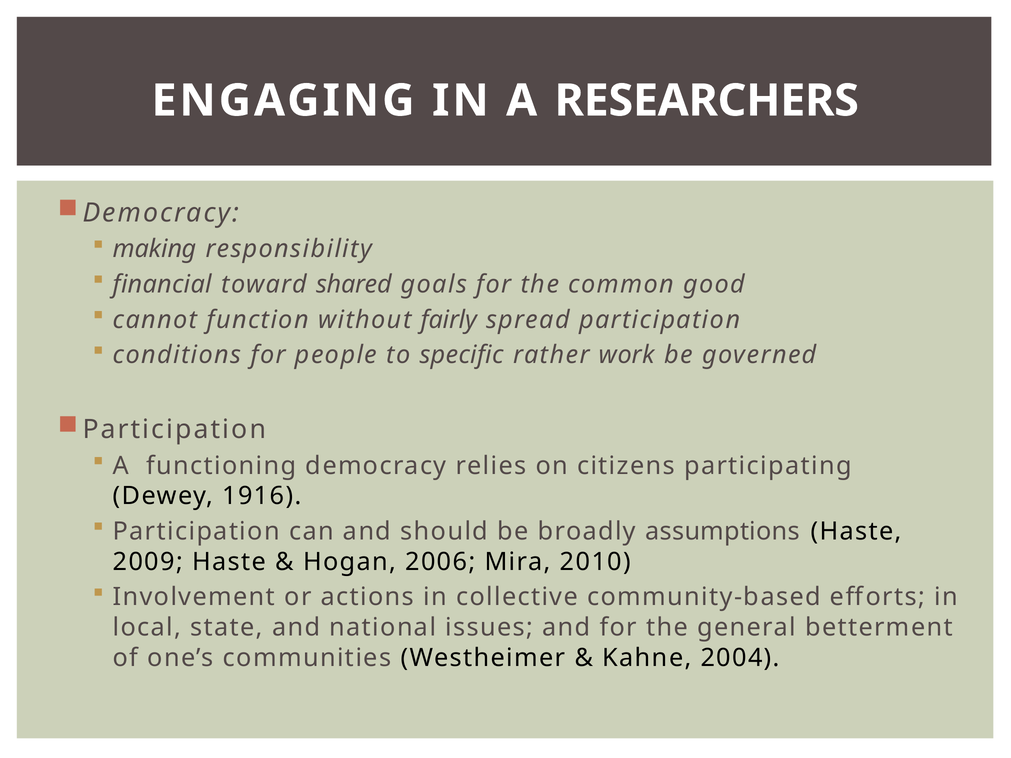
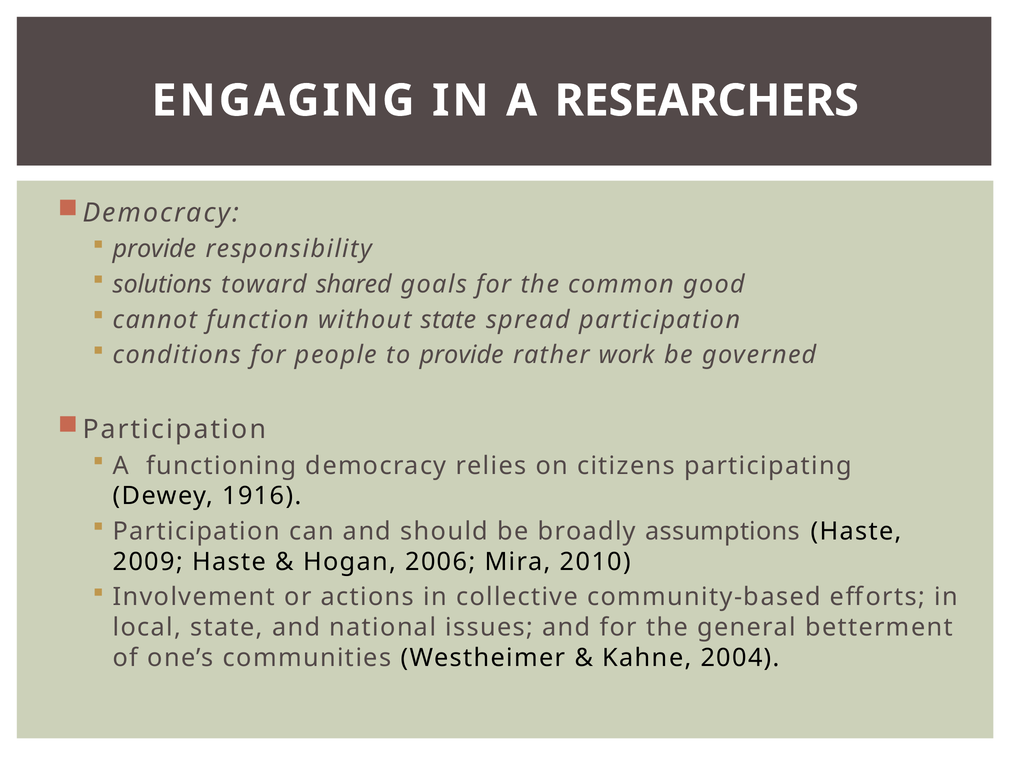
making: making -> provide (155, 249)
financial: financial -> solutions (162, 284)
without fairly: fairly -> state (449, 320)
to specific: specific -> provide (462, 355)
